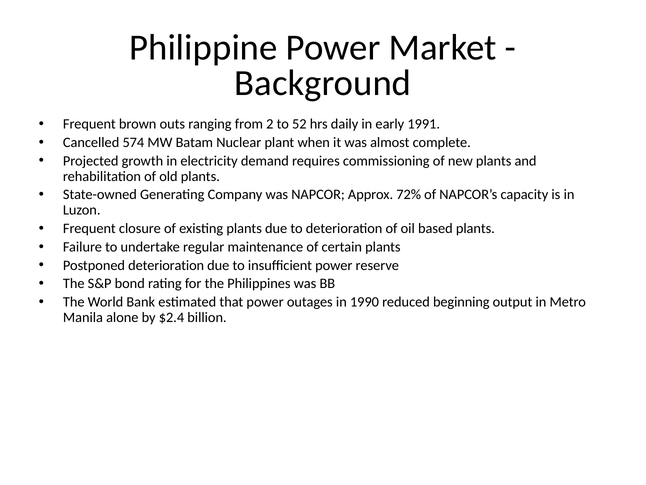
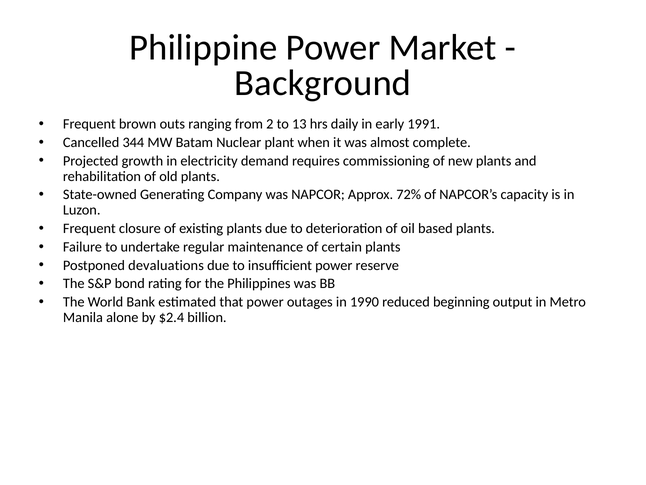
52: 52 -> 13 (299, 124)
574: 574 -> 344 (133, 142)
Postponed deterioration: deterioration -> devaluations (166, 265)
